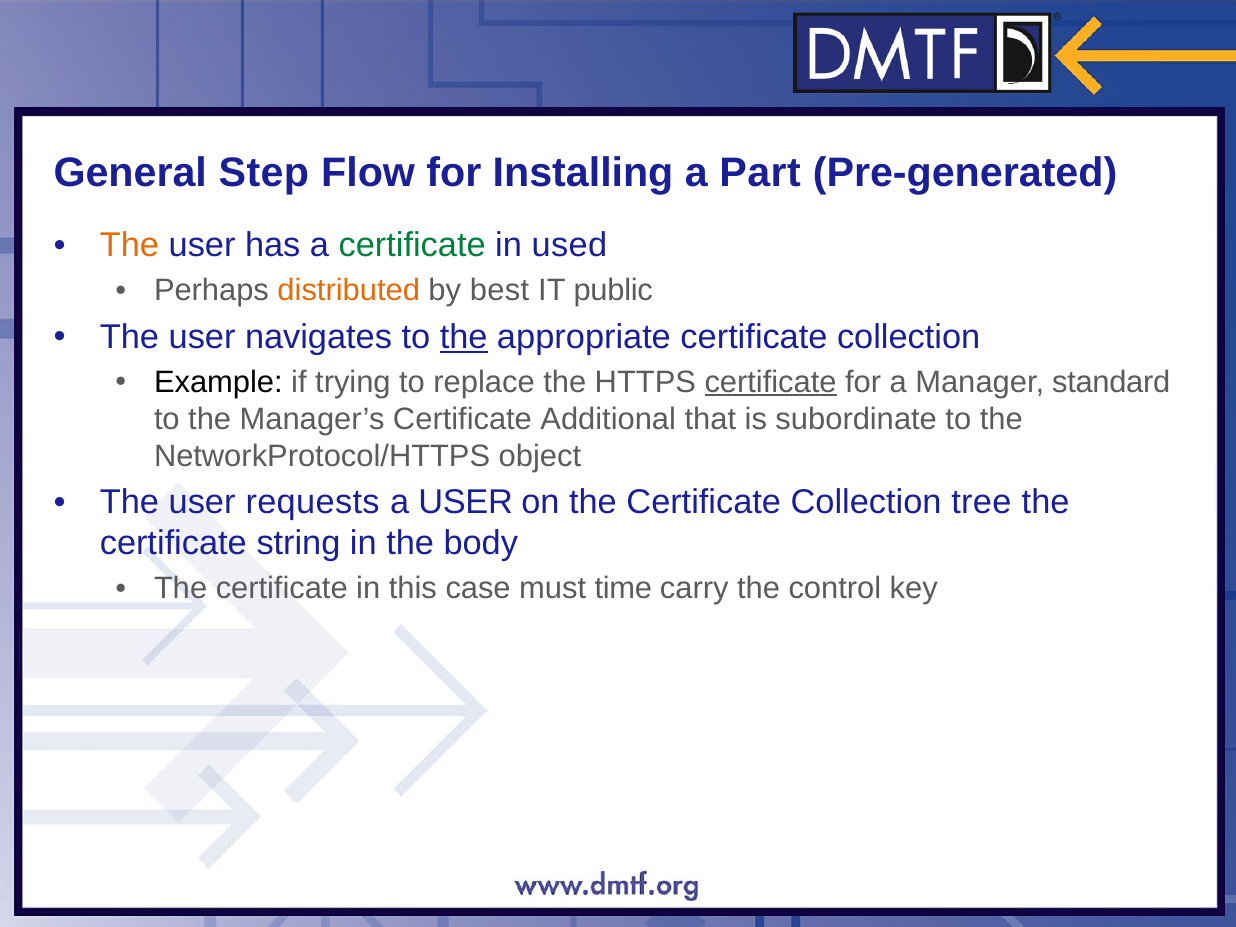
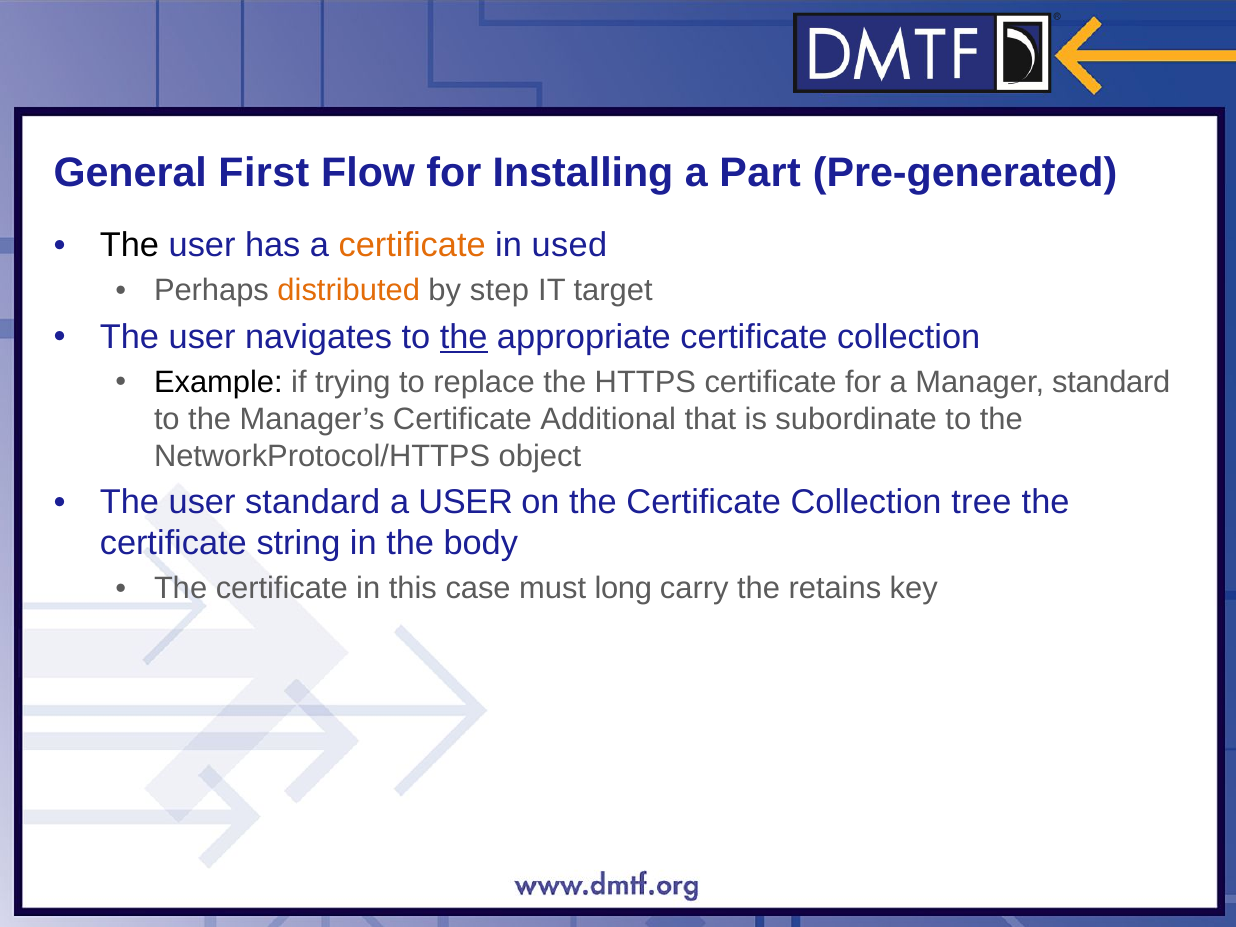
Step: Step -> First (264, 173)
The colour: orange -> black (129, 245)
certificate colour: green -> orange (412, 245)
best: best -> step (500, 291)
public: public -> target (613, 291)
certificate underline: present -> none (771, 382)
user requests: requests -> standard (313, 502)
time: time -> long (623, 589)
control: control -> retains (835, 589)
